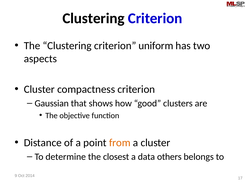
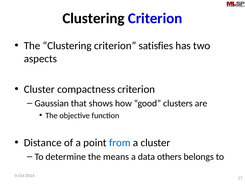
uniform: uniform -> satisfies (156, 46)
from colour: orange -> blue (120, 142)
closest: closest -> means (116, 157)
